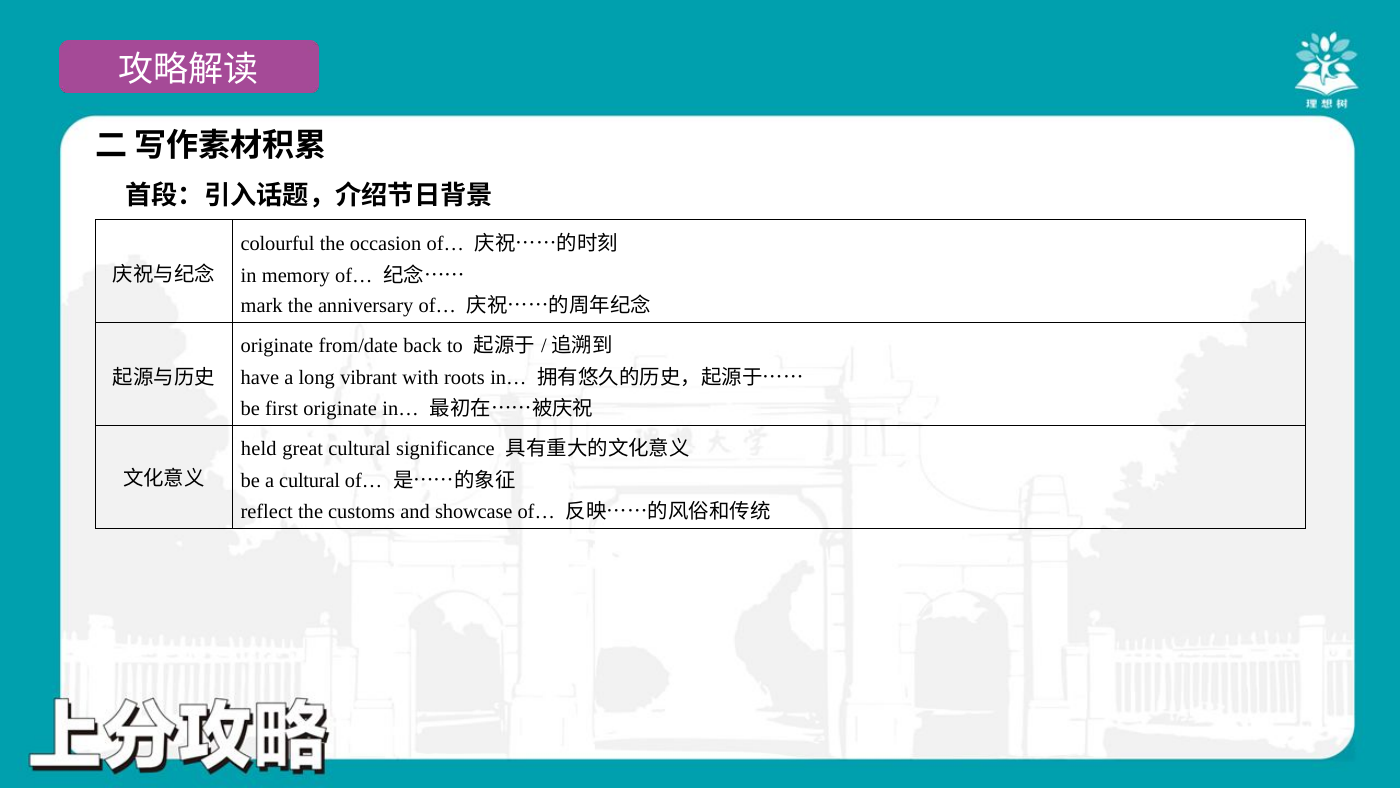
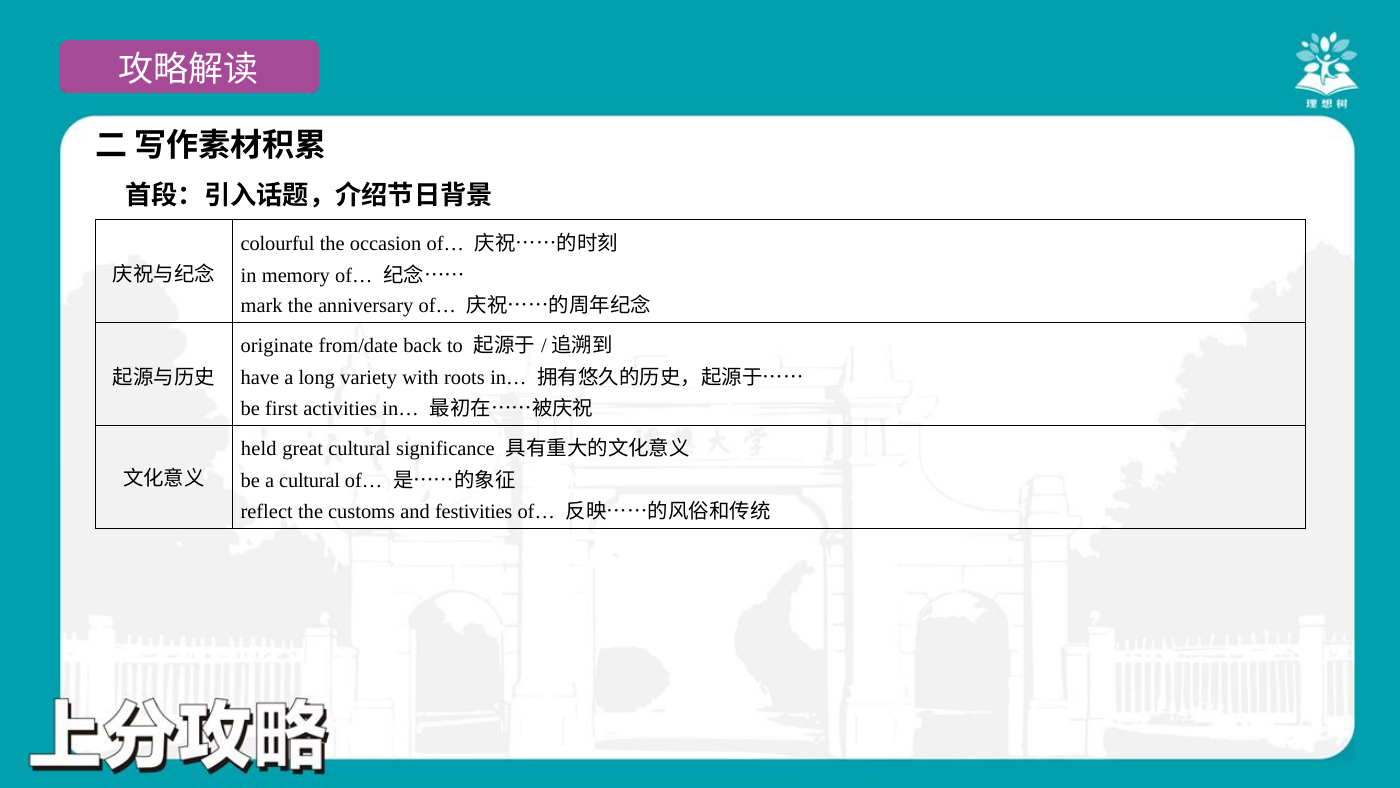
vibrant: vibrant -> variety (369, 378)
first originate: originate -> activities (340, 409)
showcase: showcase -> festivities (474, 511)
